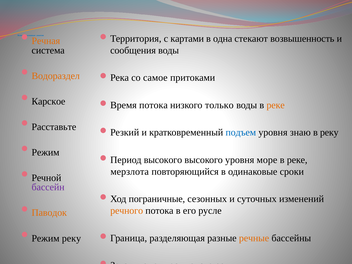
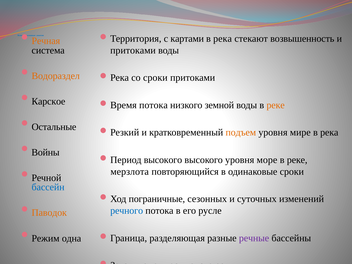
одна: одна -> река (223, 39)
сообщения: сообщения -> притоками (133, 50)
со самое: самое -> сроки (155, 78)
только: только -> земной (219, 105)
Расставьте: Расставьте -> Остальные (54, 127)
подъем colour: blue -> orange (241, 132)
знаю: знаю -> мире (300, 132)
реку: реку -> река (329, 132)
Режим: Режим -> Войны (46, 152)
бассейн colour: purple -> blue (48, 187)
речного colour: orange -> blue (127, 211)
Режим реку: реку -> одна (72, 238)
речные colour: orange -> purple (254, 238)
